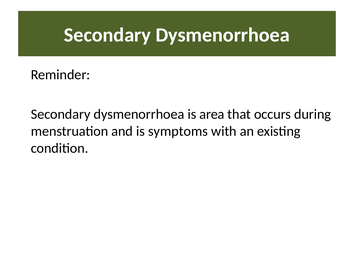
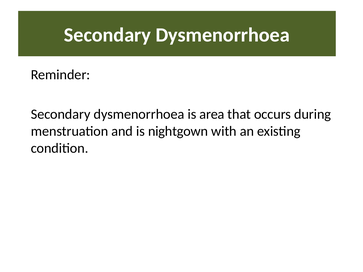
symptoms: symptoms -> nightgown (178, 131)
